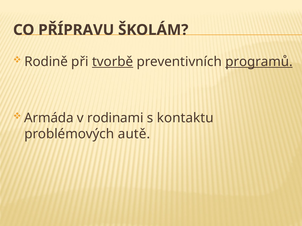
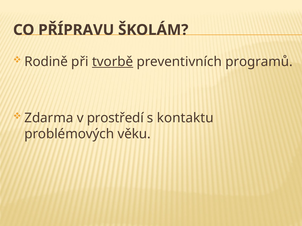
programů underline: present -> none (259, 62)
Armáda: Armáda -> Zdarma (49, 118)
rodinami: rodinami -> prostředí (115, 118)
autě: autě -> věku (134, 134)
